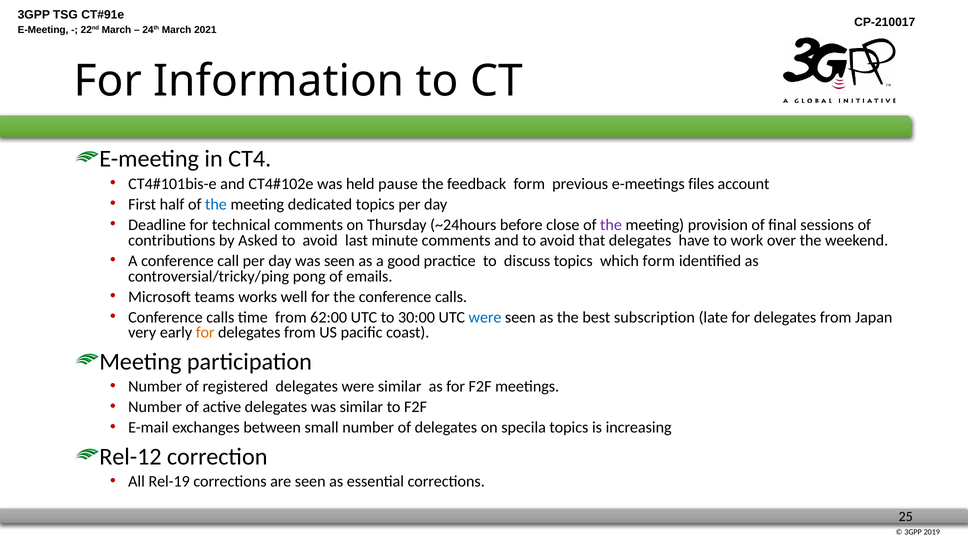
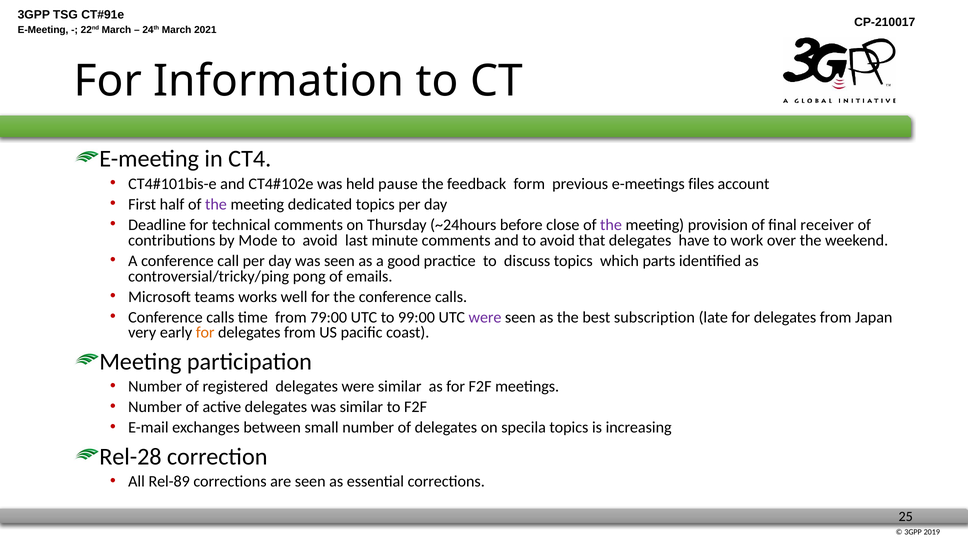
the colour: blue -> purple (216, 204)
sessions: sessions -> receiver (827, 225)
Asked: Asked -> Mode (258, 240)
which form: form -> parts (659, 261)
62:00: 62:00 -> 79:00 (329, 317)
30:00: 30:00 -> 99:00 (417, 317)
were colour: blue -> purple (485, 317)
Rel-12: Rel-12 -> Rel-28 (130, 457)
Rel-19: Rel-19 -> Rel-89 (169, 482)
